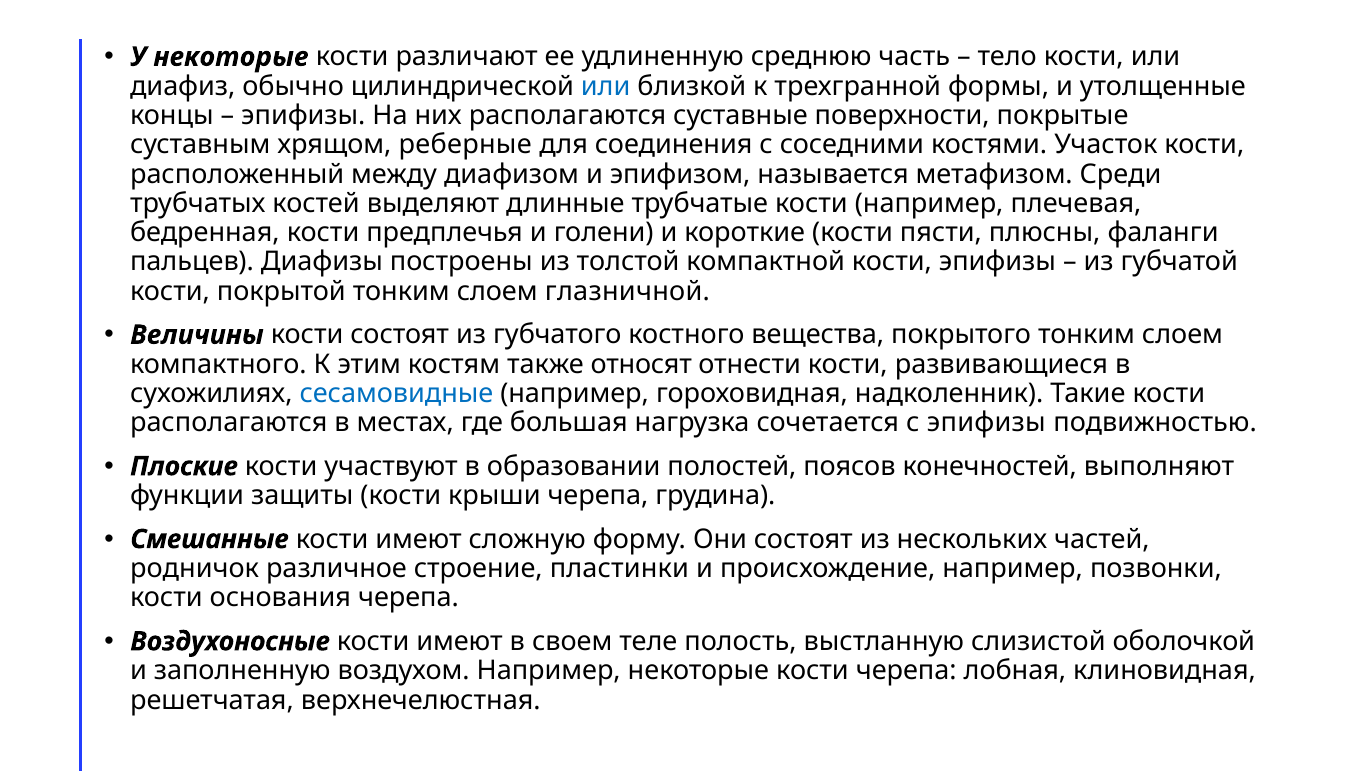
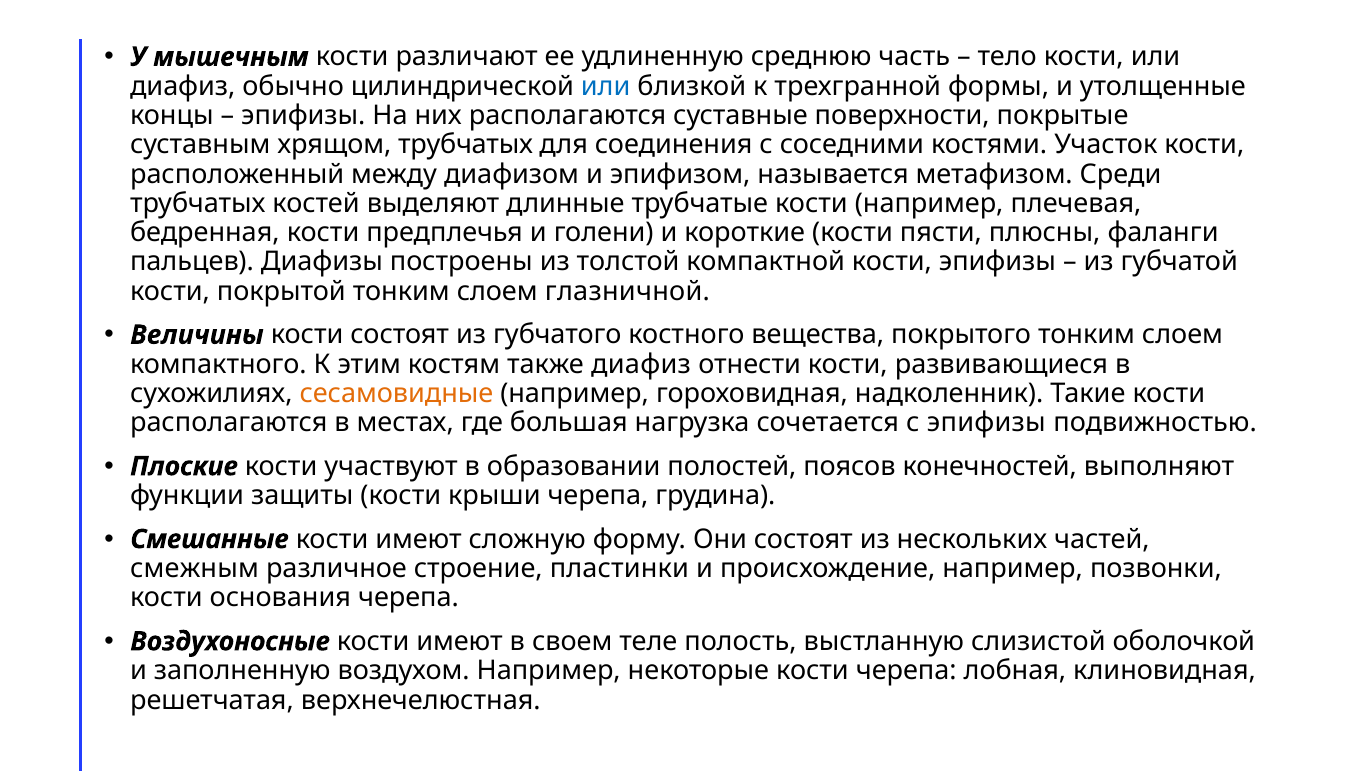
У некоторые: некоторые -> мышечным (231, 57)
хрящом реберные: реберные -> трубчатых (466, 145)
также относят: относят -> диафиз (641, 364)
сесамовидные colour: blue -> orange (396, 393)
родничок: родничок -> смежным (195, 568)
